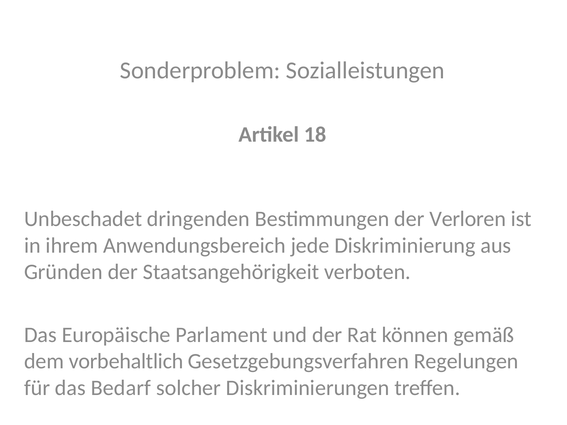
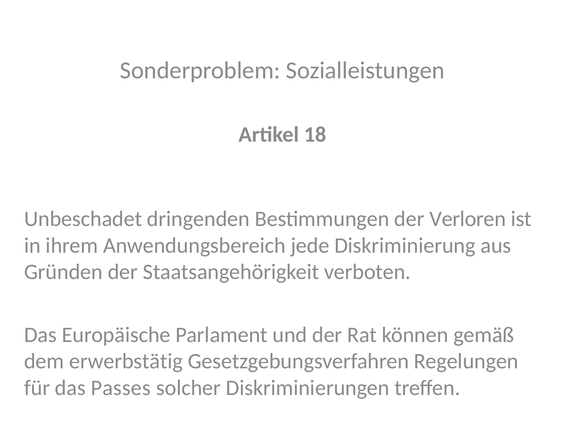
vorbehaltlich: vorbehaltlich -> erwerbstätig (126, 362)
Bedarf: Bedarf -> Passes (121, 388)
